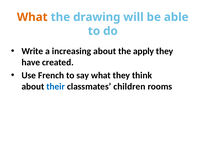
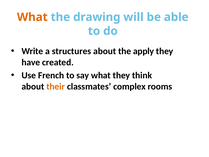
increasing: increasing -> structures (72, 51)
their colour: blue -> orange (56, 86)
children: children -> complex (129, 86)
